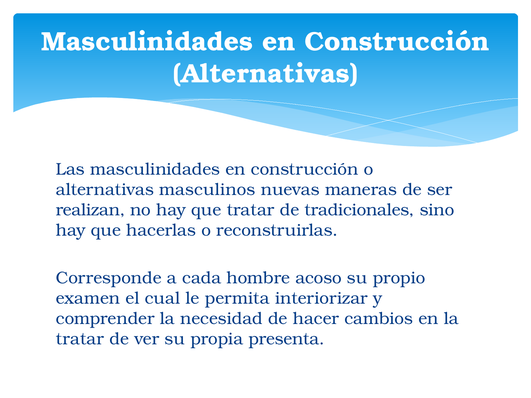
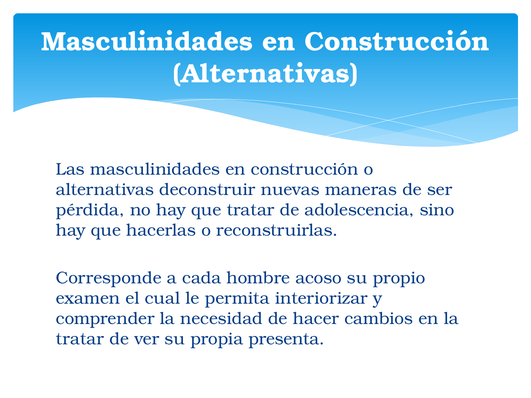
masculinos: masculinos -> deconstruir (207, 190)
realizan: realizan -> pérdida (90, 210)
tradicionales: tradicionales -> adolescencia (359, 210)
